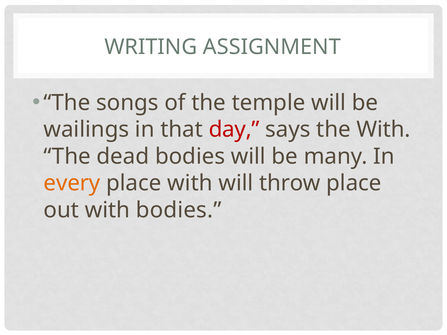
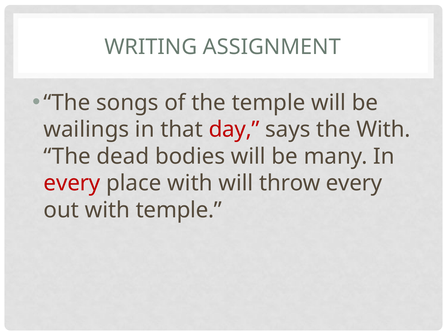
every colour: orange -> red (72, 183)
throw place: place -> every (354, 183)
with bodies: bodies -> temple (179, 210)
